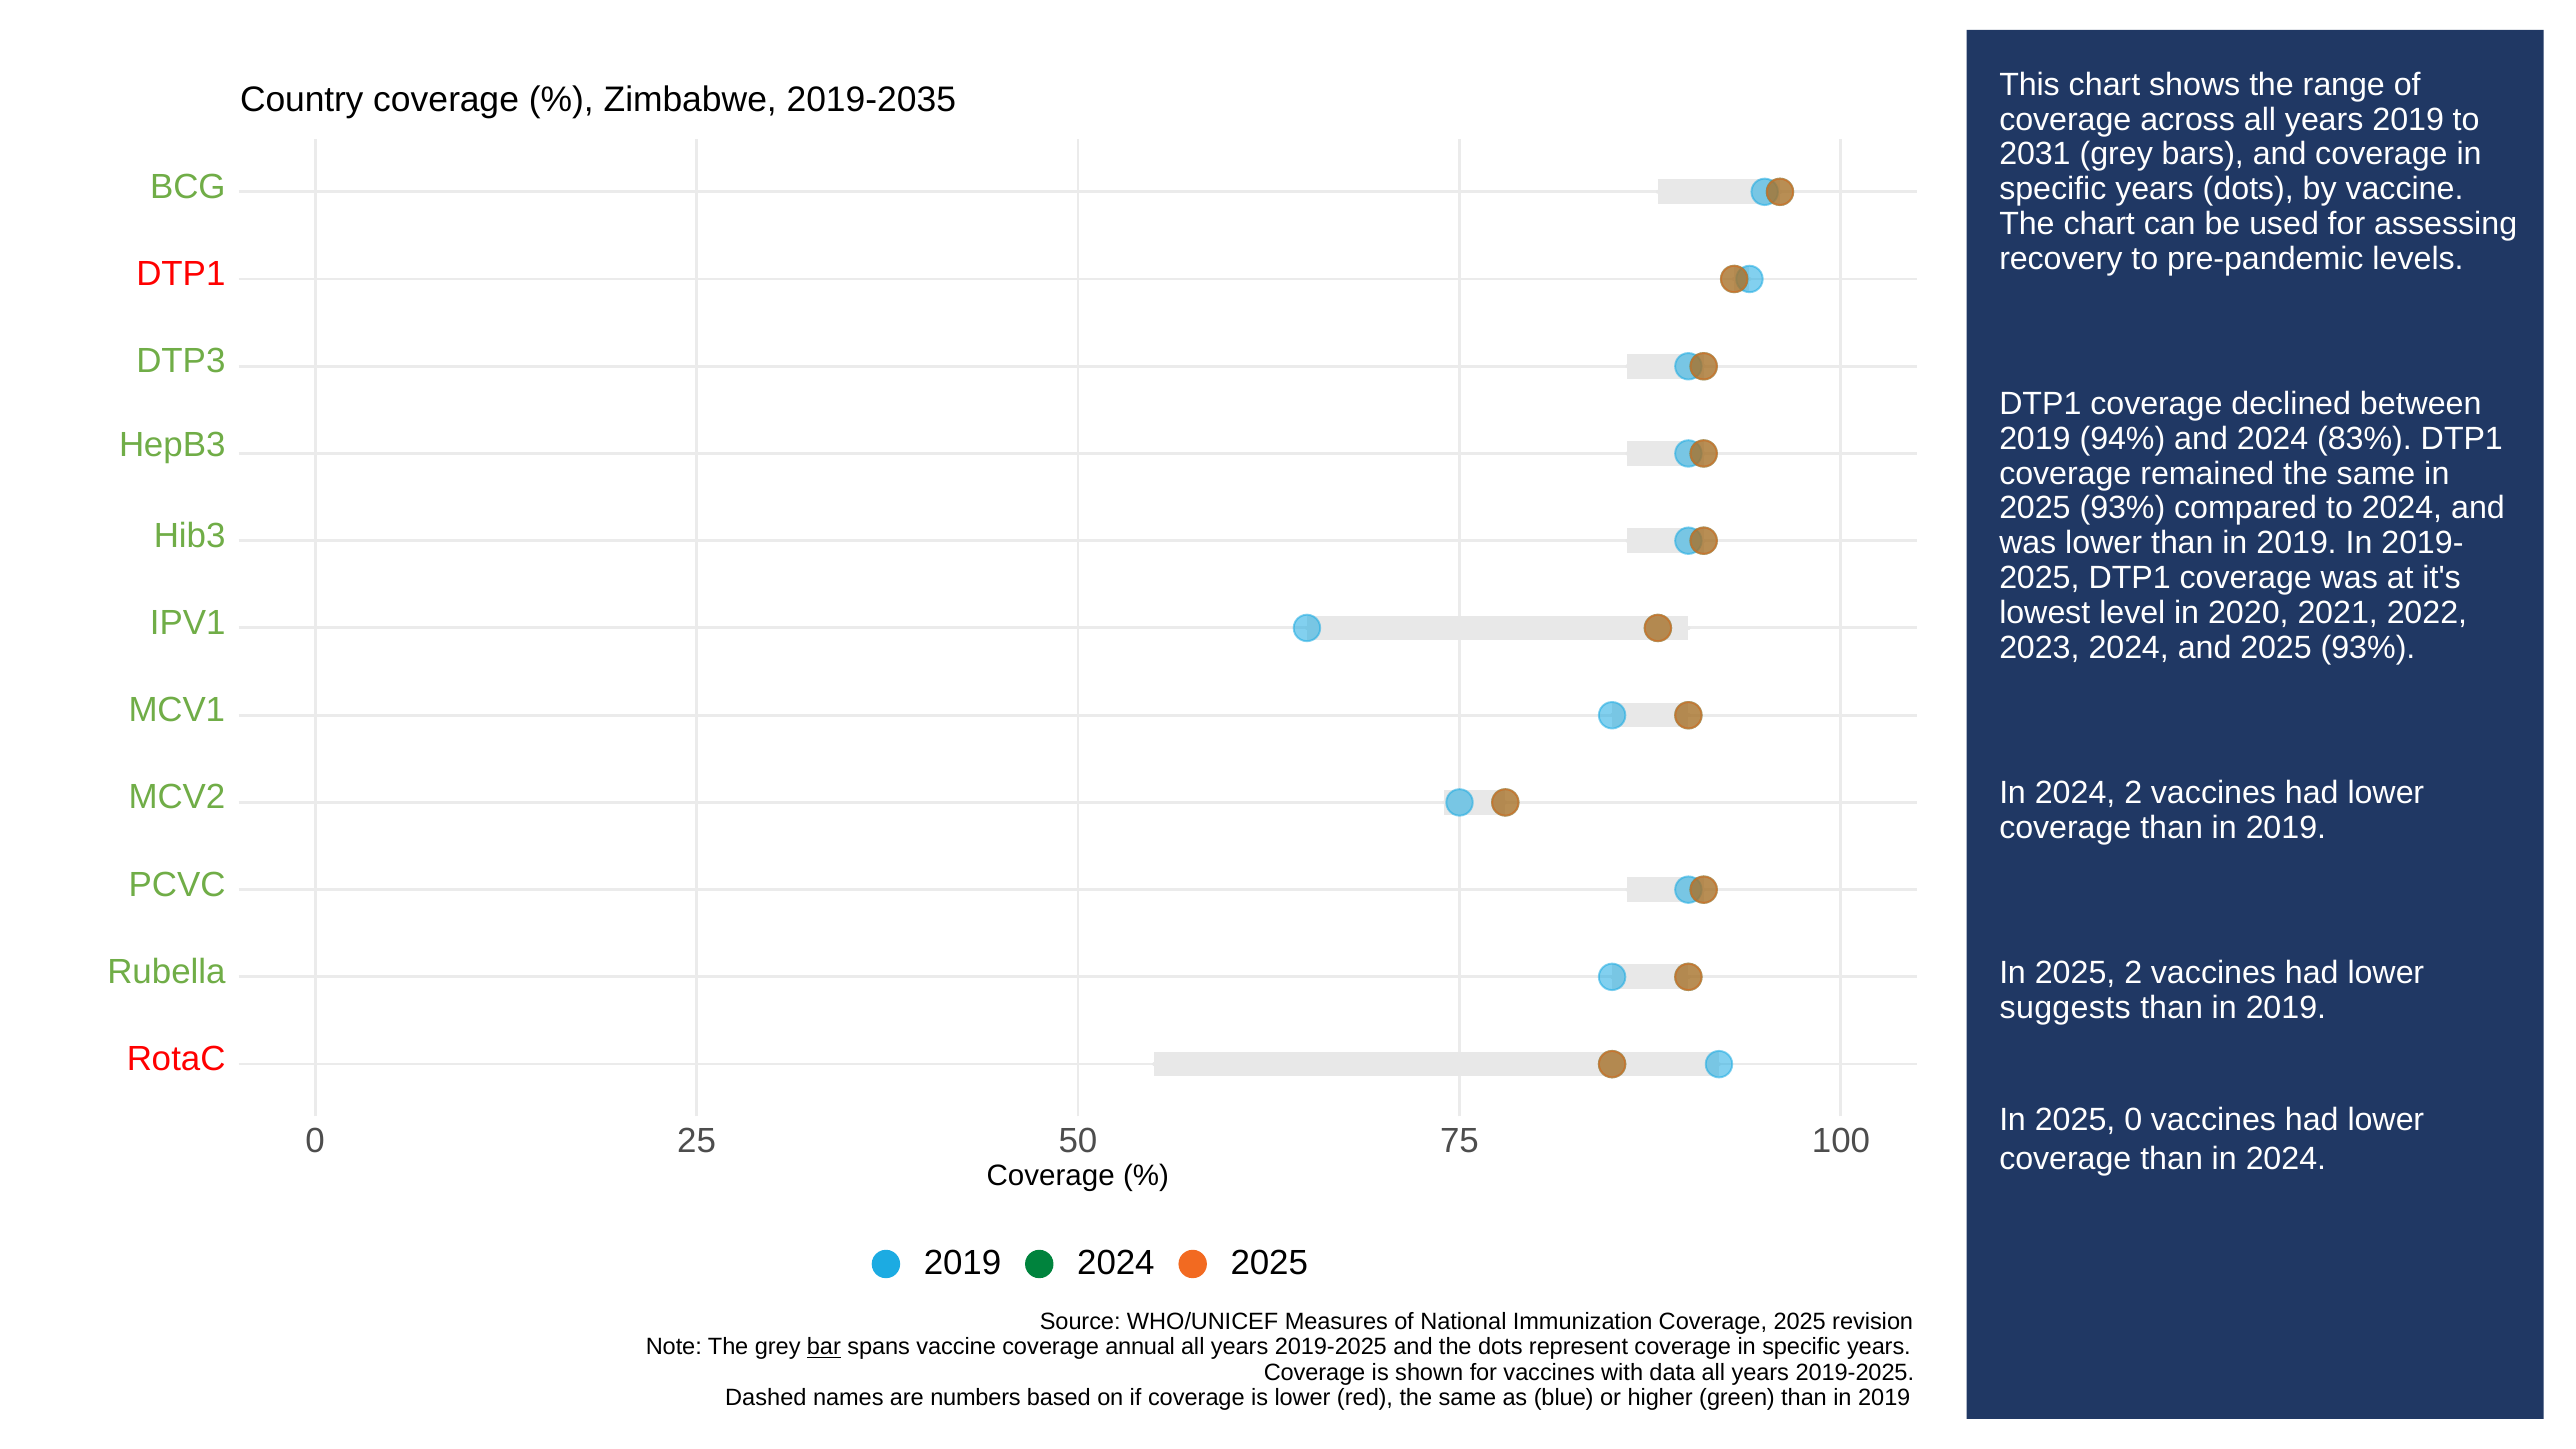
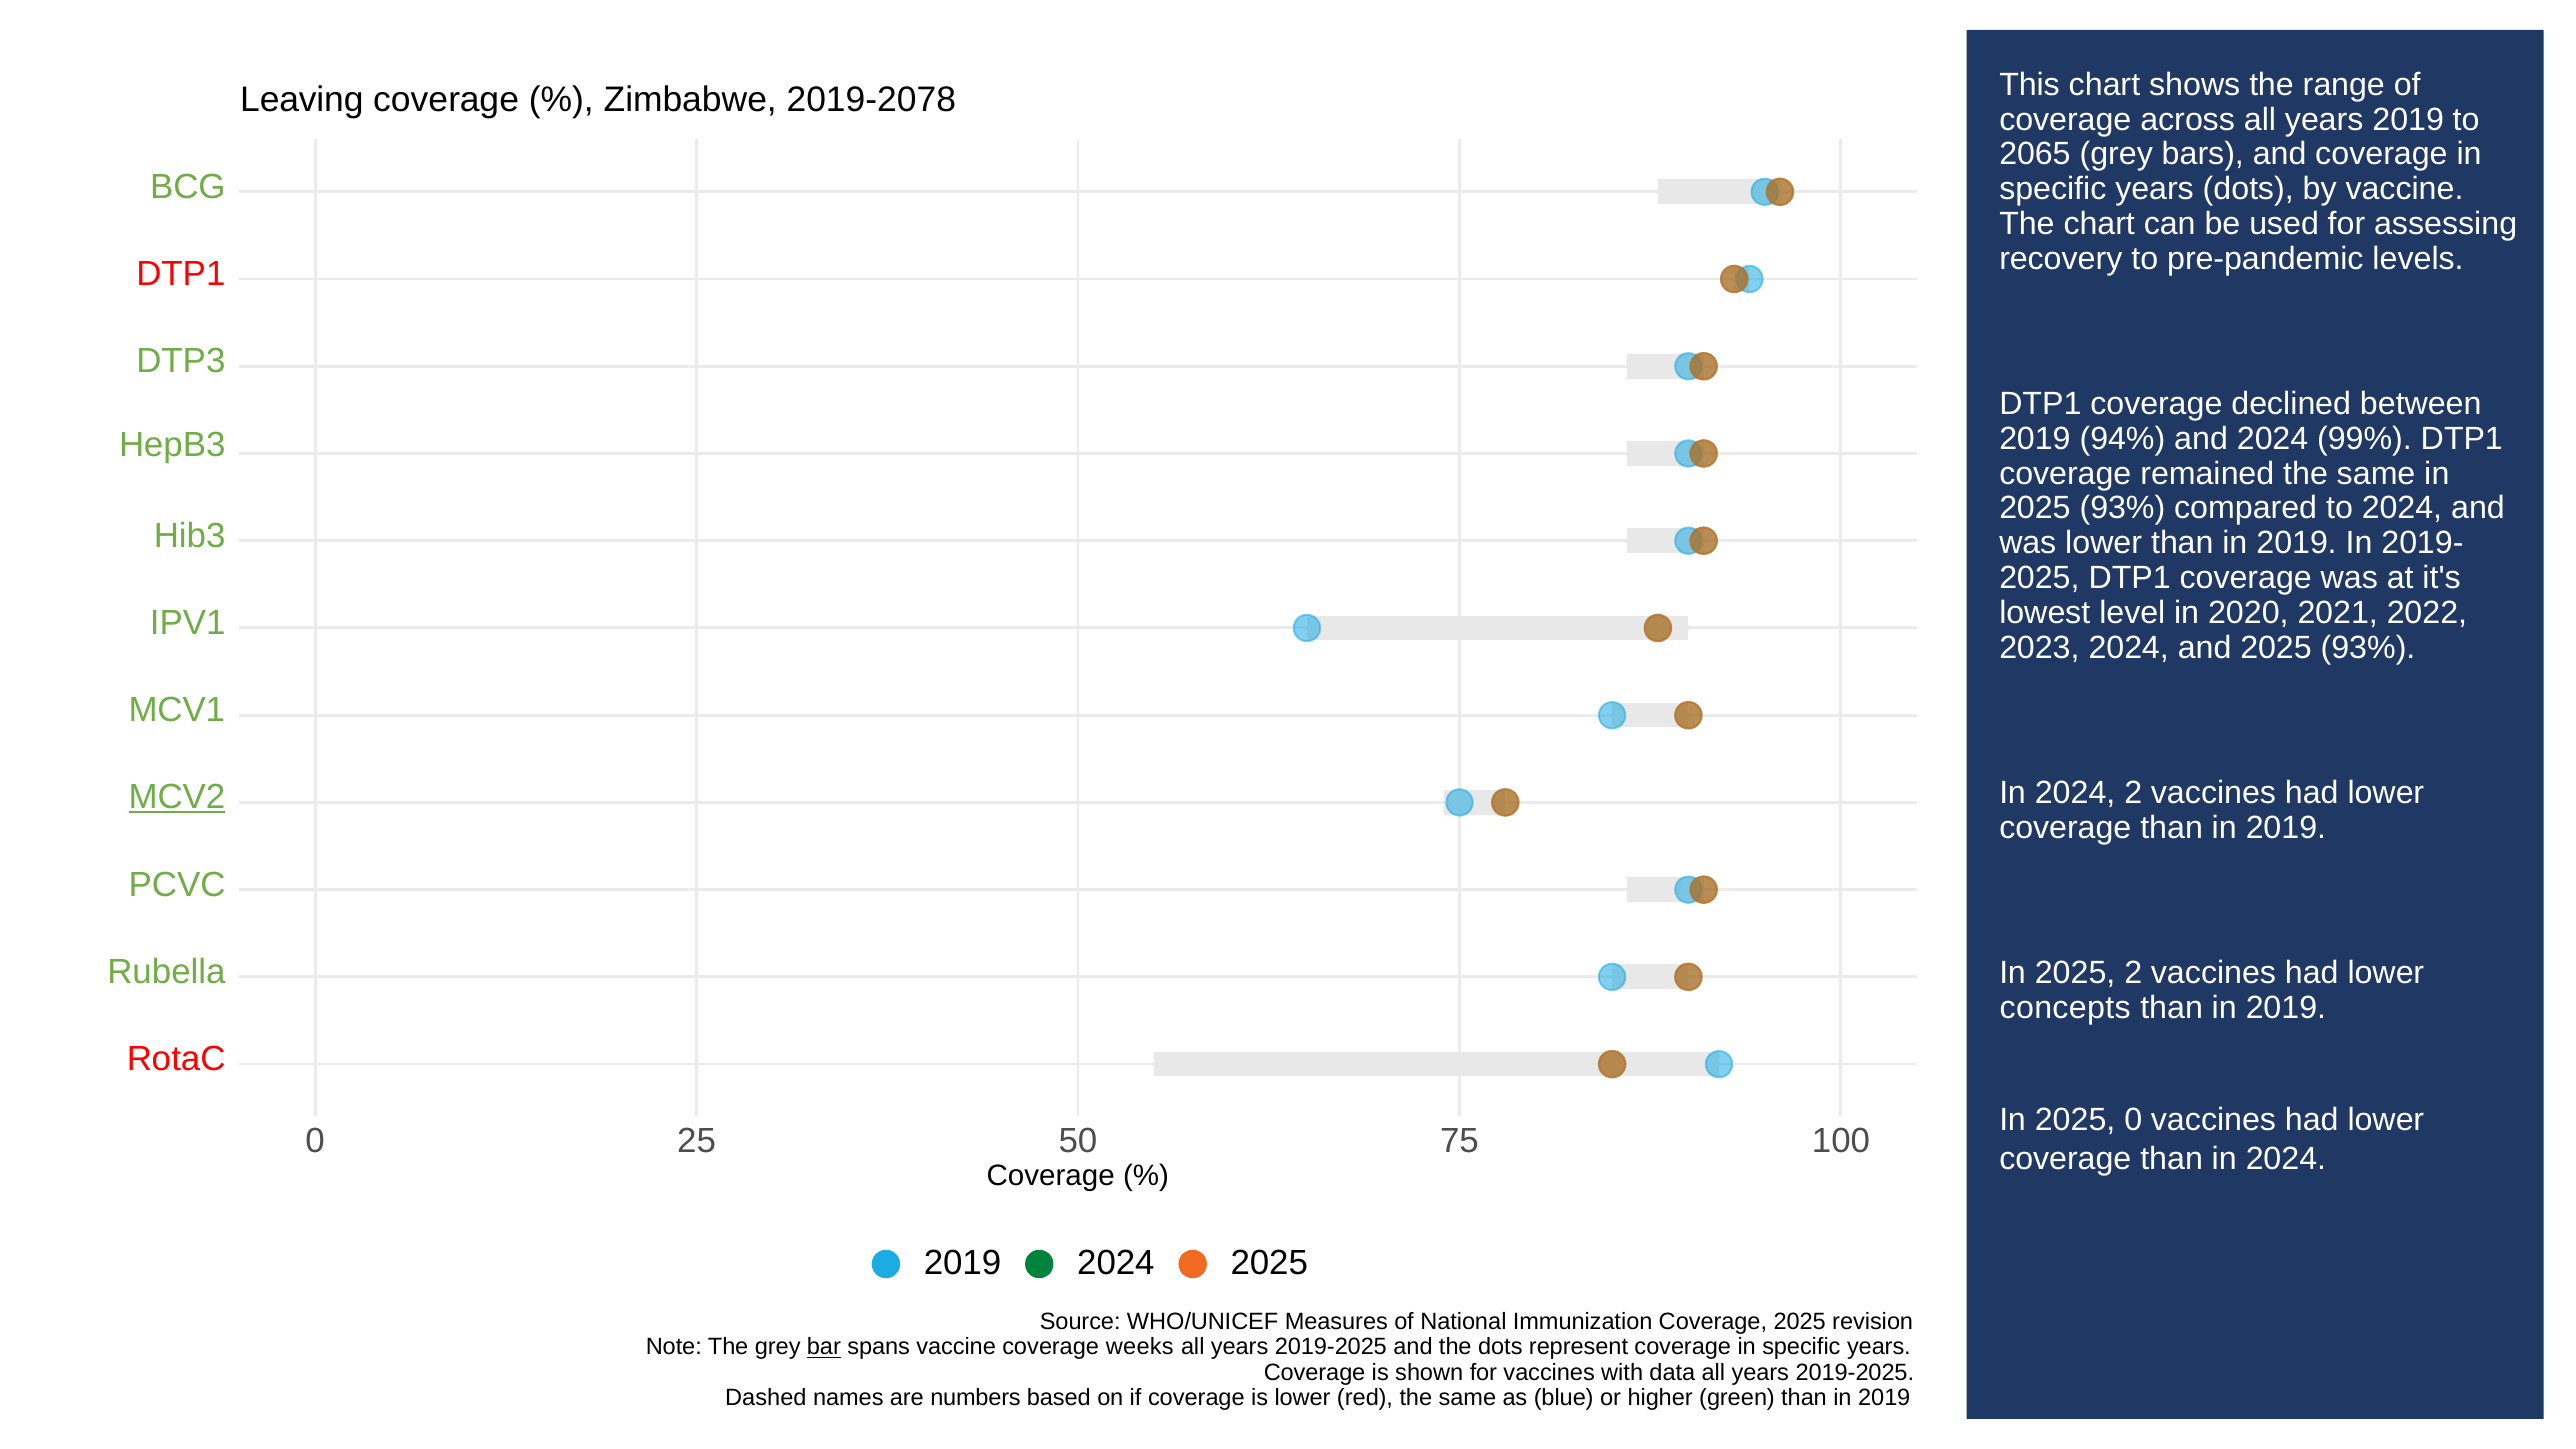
Country: Country -> Leaving (302, 100)
2019-2035: 2019-2035 -> 2019-2078 (871, 100)
2031: 2031 -> 2065 (2035, 154)
83%: 83% -> 99% (2364, 439)
MCV2 underline: none -> present (177, 797)
suggests: suggests -> concepts (2065, 1008)
annual: annual -> weeks (1140, 1347)
